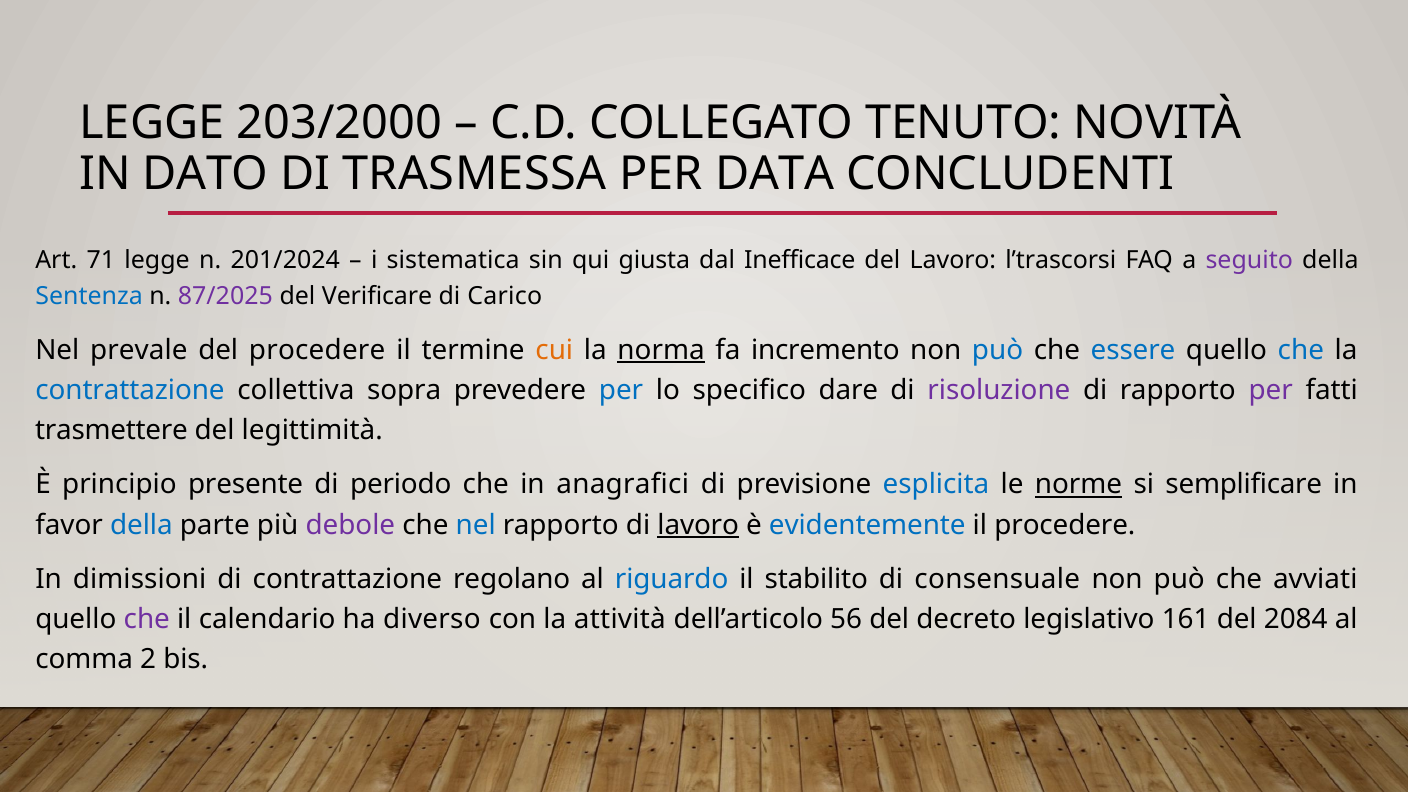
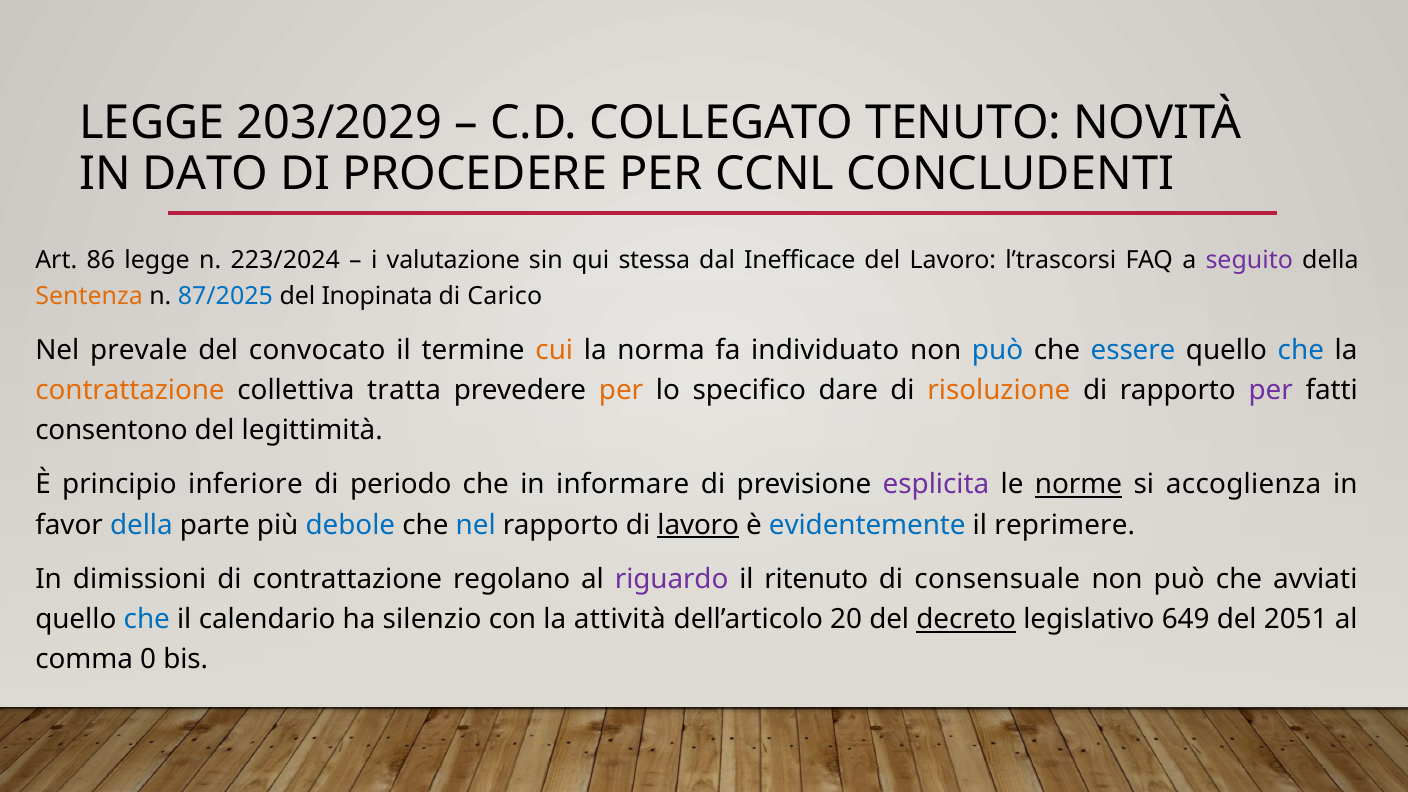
203/2000: 203/2000 -> 203/2029 (339, 123)
TRASMESSA: TRASMESSA -> PROCEDERE (475, 174)
DATA: DATA -> CCNL (775, 174)
71: 71 -> 86 (101, 261)
201/2024: 201/2024 -> 223/2024 (285, 261)
sistematica: sistematica -> valutazione (453, 261)
giusta: giusta -> stessa (654, 261)
Sentenza colour: blue -> orange (89, 297)
87/2025 colour: purple -> blue (225, 297)
Verificare: Verificare -> Inopinata (377, 297)
del procedere: procedere -> convocato (317, 350)
norma underline: present -> none (661, 350)
incremento: incremento -> individuato (825, 350)
contrattazione colour: blue -> orange (130, 390)
sopra: sopra -> tratta (404, 390)
per colour: blue -> orange (621, 390)
risoluzione colour: purple -> orange (999, 390)
trasmettere: trasmettere -> consentono (111, 430)
presente: presente -> inferiore (245, 485)
anagrafici: anagrafici -> informare (623, 485)
esplicita colour: blue -> purple (936, 485)
semplificare: semplificare -> accoglienza (1244, 485)
debole colour: purple -> blue (350, 525)
il procedere: procedere -> reprimere (1065, 525)
riguardo colour: blue -> purple (672, 580)
stabilito: stabilito -> ritenuto (816, 580)
che colour: purple -> blue (147, 620)
diverso: diverso -> silenzio (432, 620)
56: 56 -> 20 (846, 620)
decreto underline: none -> present (966, 620)
161: 161 -> 649 (1186, 620)
2084: 2084 -> 2051 (1296, 620)
2: 2 -> 0 (148, 660)
